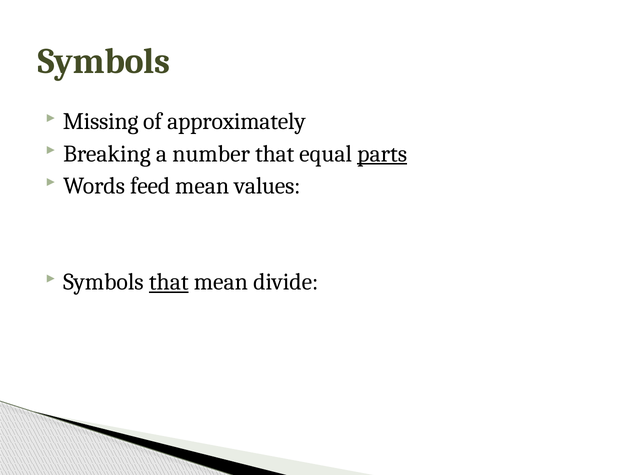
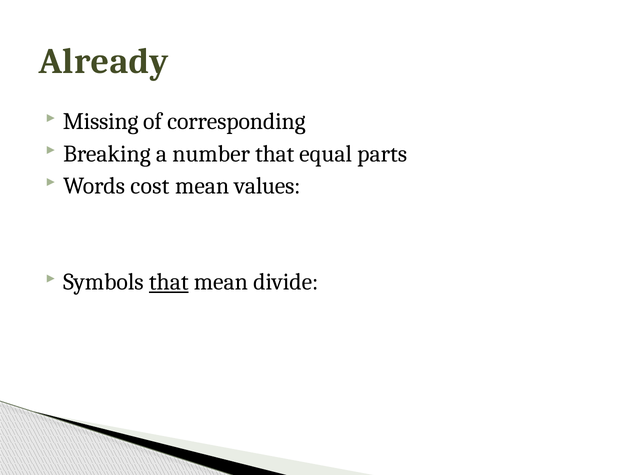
Symbols: Symbols -> Already (104, 61)
approximately: approximately -> corresponding (236, 122)
parts underline: present -> none (382, 154)
feed: feed -> cost (150, 186)
